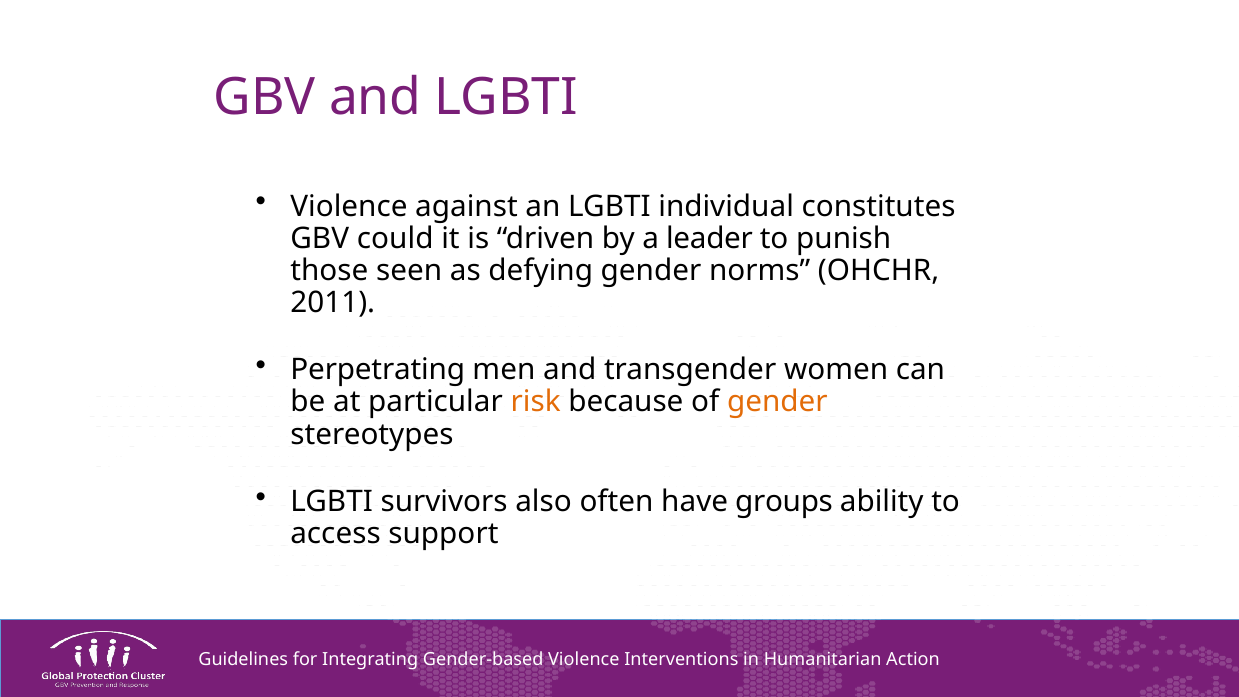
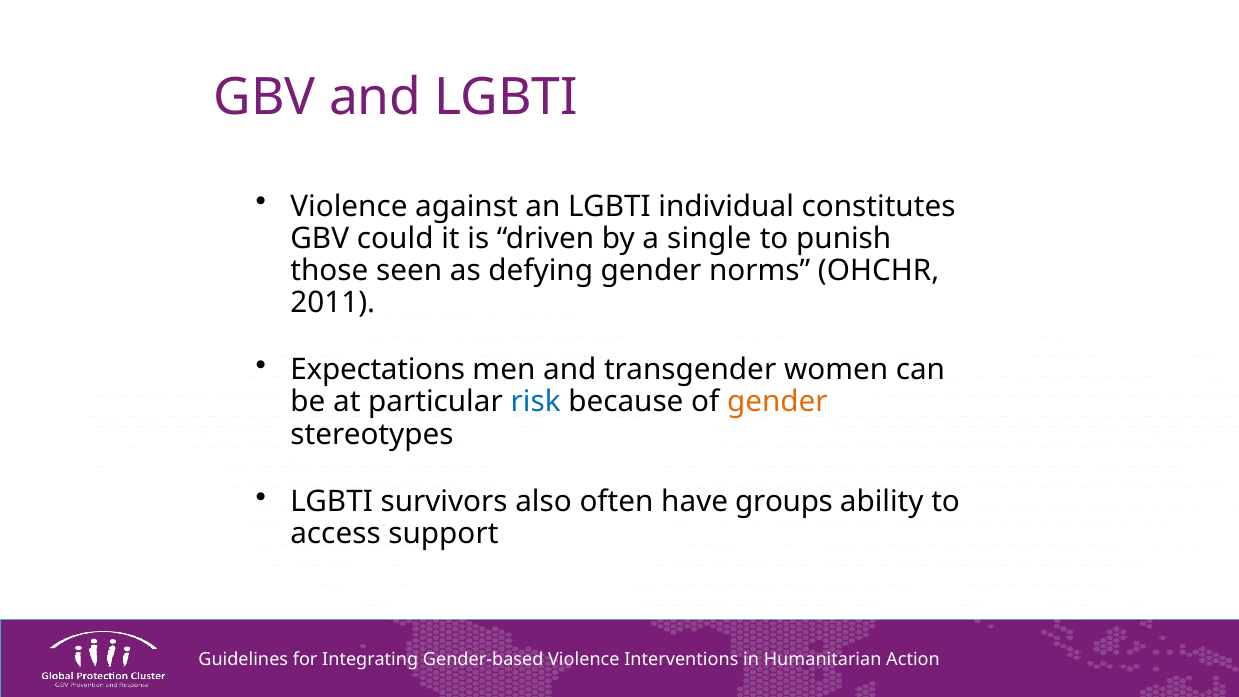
leader: leader -> single (709, 238)
Perpetrating: Perpetrating -> Expectations (378, 370)
risk colour: orange -> blue (536, 402)
